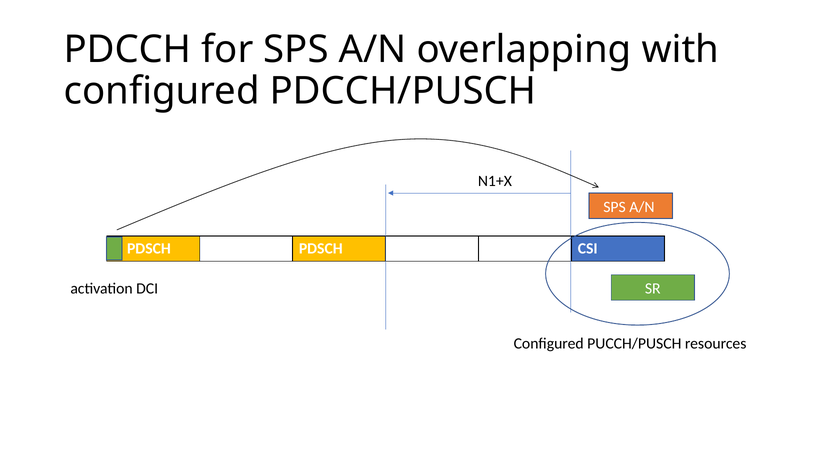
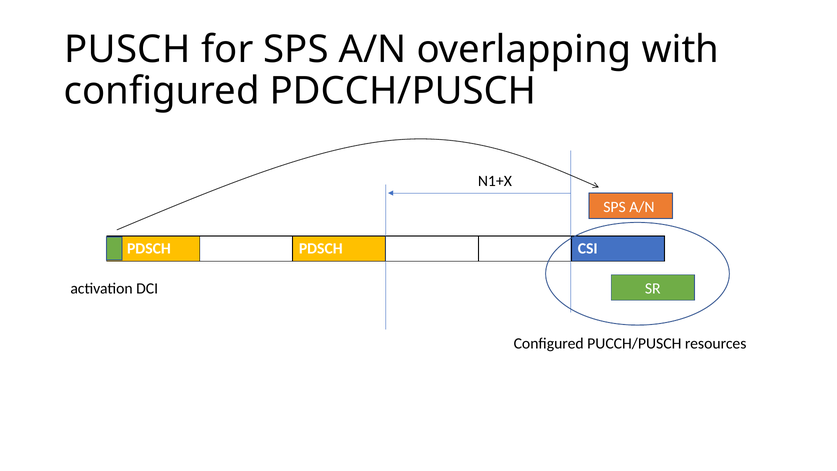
PDCCH: PDCCH -> PUSCH (127, 50)
